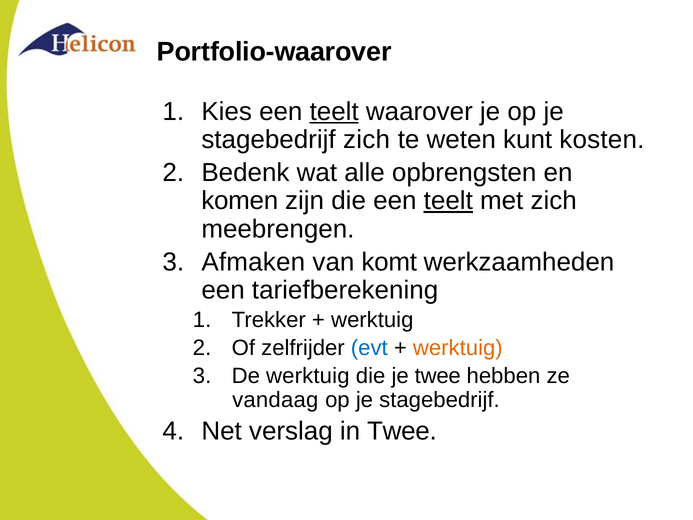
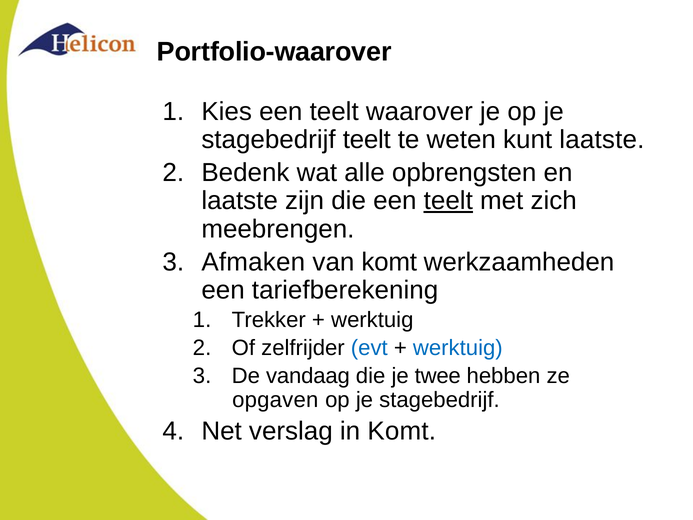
teelt underline: present -> none (334, 112)
stagebedrijf zich: zich -> teelt (367, 140)
kunt kosten: kosten -> laatste (602, 140)
komen: komen -> laatste (240, 201)
werktuig colour: orange -> blue (458, 348)
De werktuig: werktuig -> vandaag (308, 376)
vandaag: vandaag -> opgaven (275, 400)
in Twee: Twee -> Komt (402, 431)
